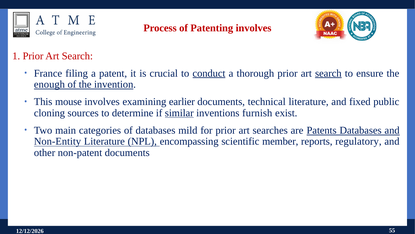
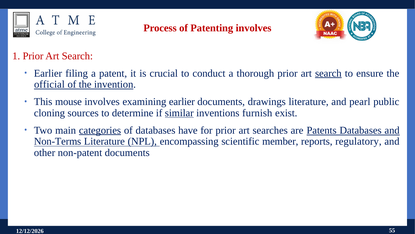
France: France -> Earlier (48, 73)
conduct underline: present -> none (209, 73)
enough: enough -> official (49, 84)
technical: technical -> drawings (267, 102)
fixed: fixed -> pearl (360, 102)
categories underline: none -> present (100, 130)
mild: mild -> have (188, 130)
Non-Entity: Non-Entity -> Non-Terms (58, 141)
